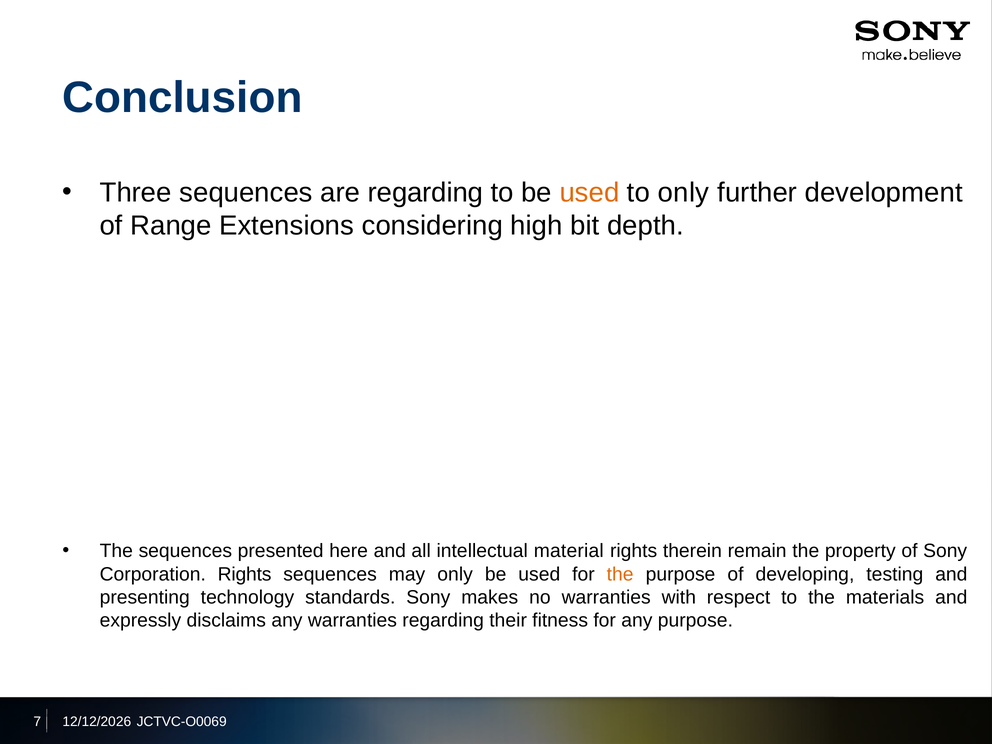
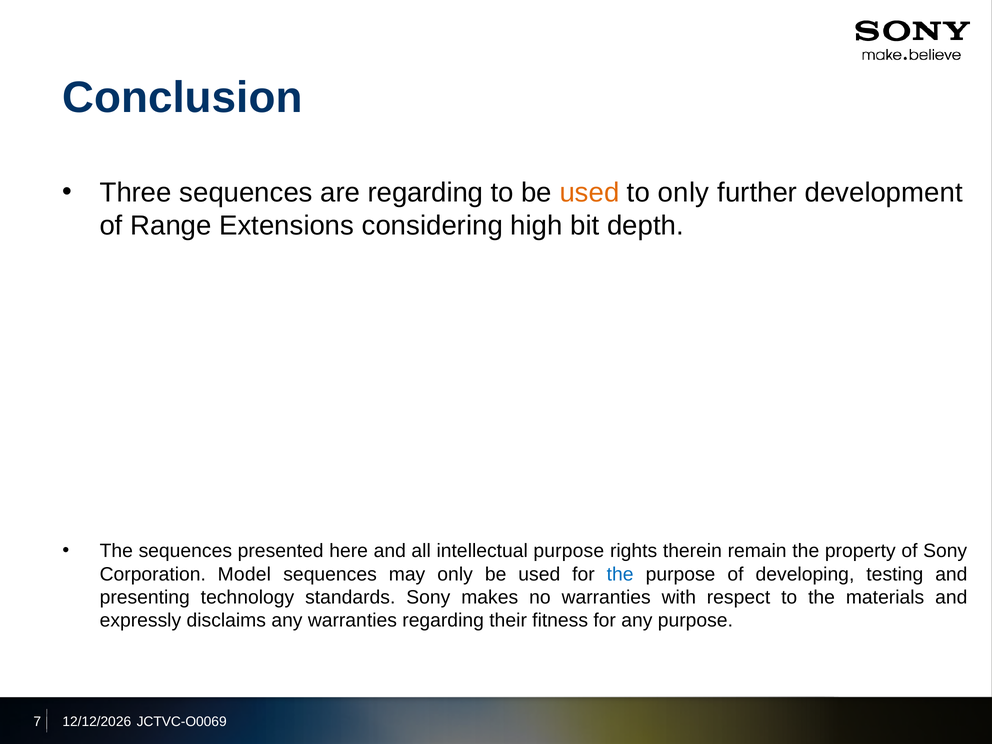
intellectual material: material -> purpose (569, 551)
Corporation Rights: Rights -> Model (244, 574)
the colour: orange -> blue (620, 574)
